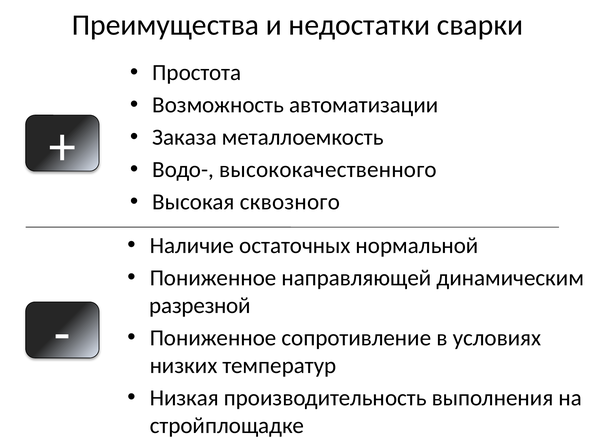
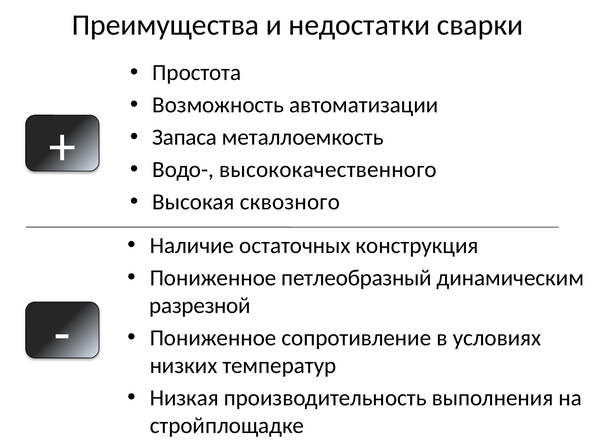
Заказа: Заказа -> Запаса (185, 138)
нормальной: нормальной -> конструкция (417, 246)
направляющей: направляющей -> петлеобразный (356, 278)
